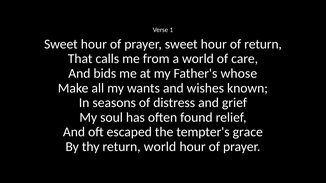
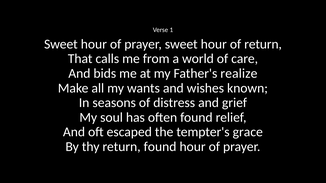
whose: whose -> realize (239, 74)
return world: world -> found (160, 147)
